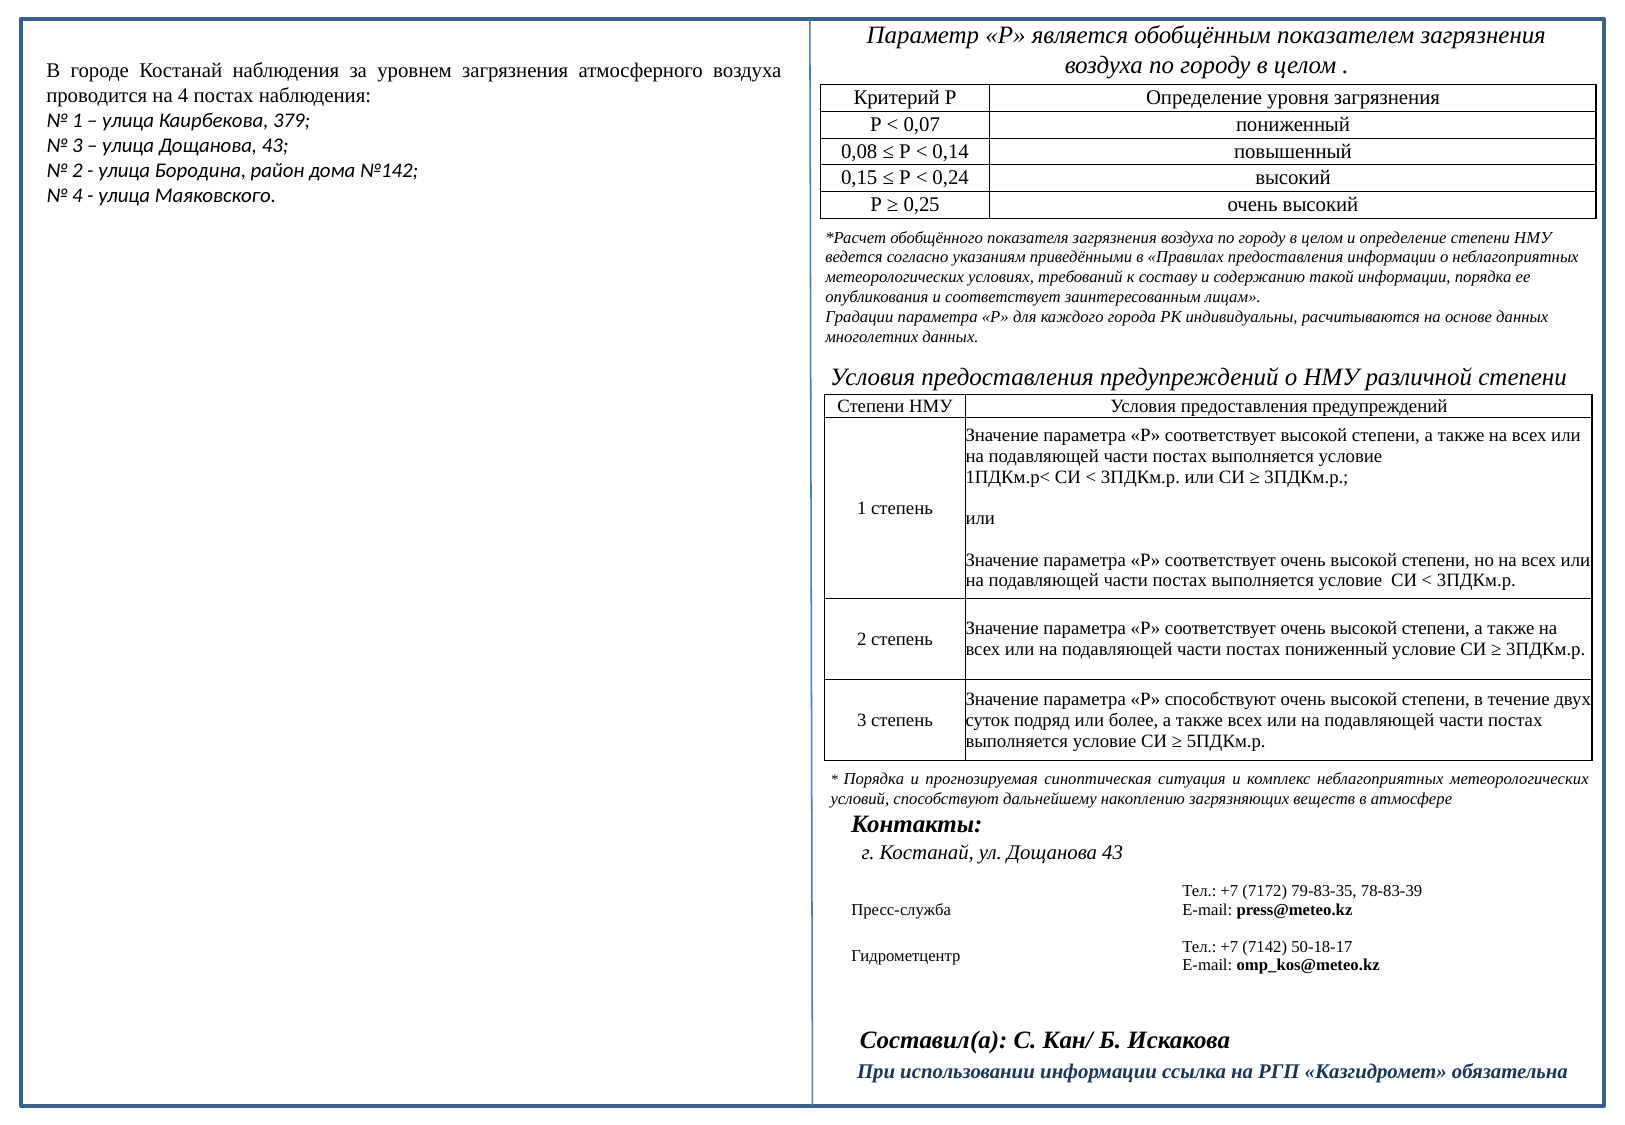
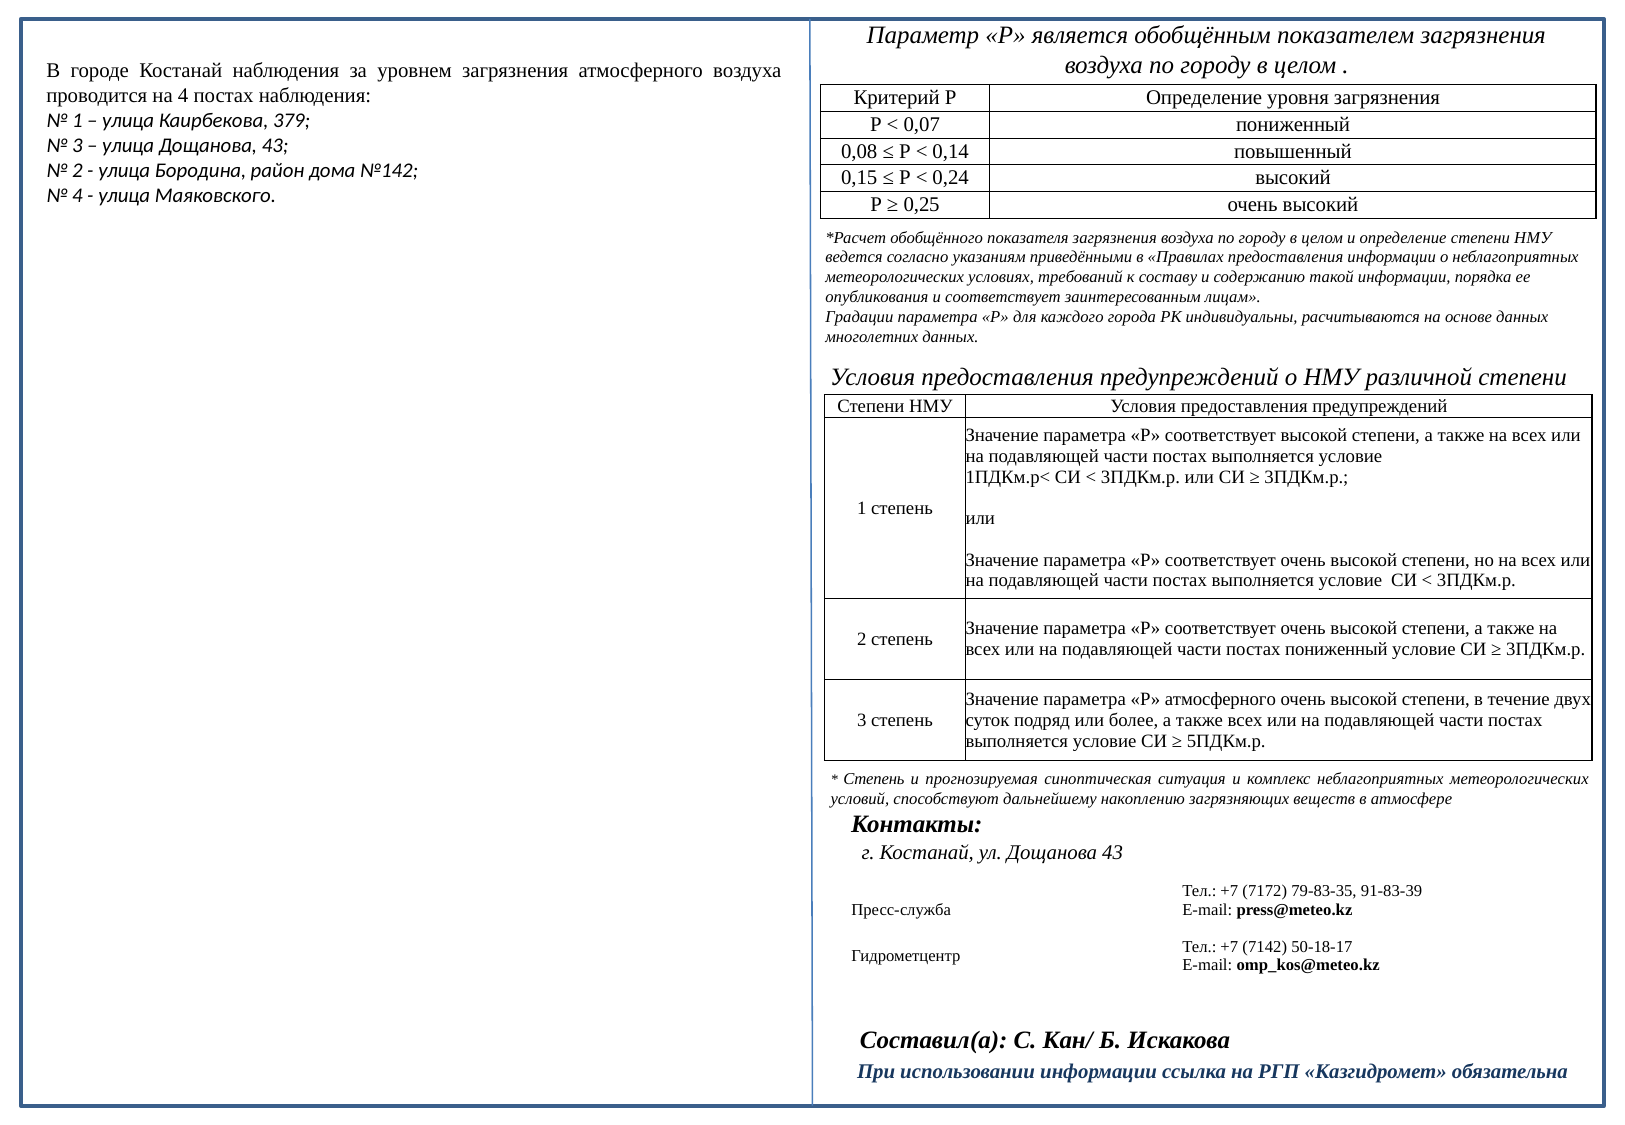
Р способствуют: способствуют -> атмосферного (1220, 699)
Порядка: Порядка -> Степень (874, 779)
78-83-39: 78-83-39 -> 91-83-39 (1392, 891)
